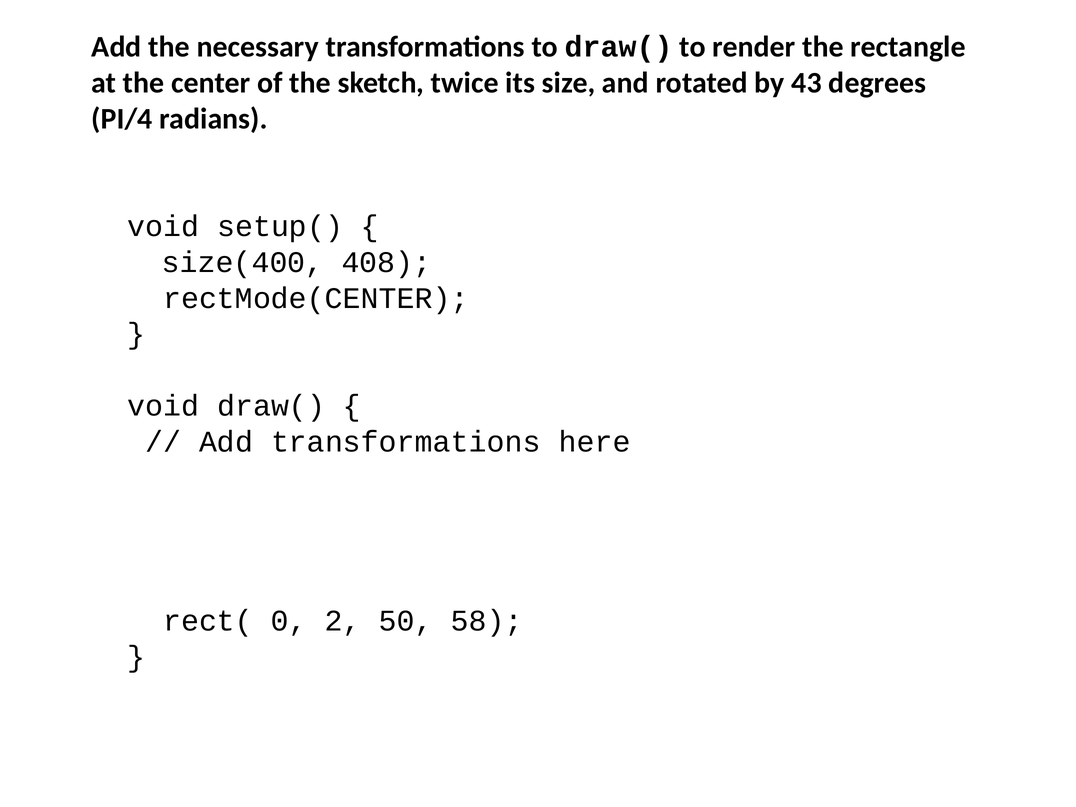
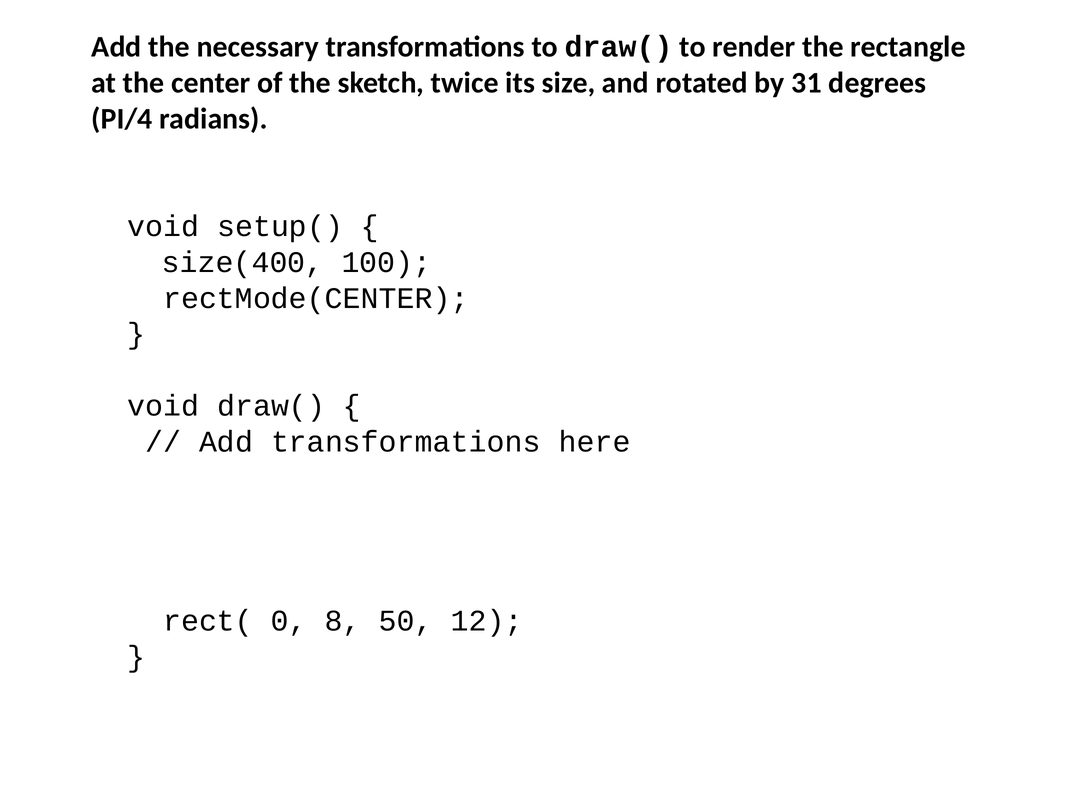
43: 43 -> 31 (807, 83)
408: 408 -> 100 (386, 262)
2: 2 -> 8 (343, 621)
58: 58 -> 12 (487, 621)
